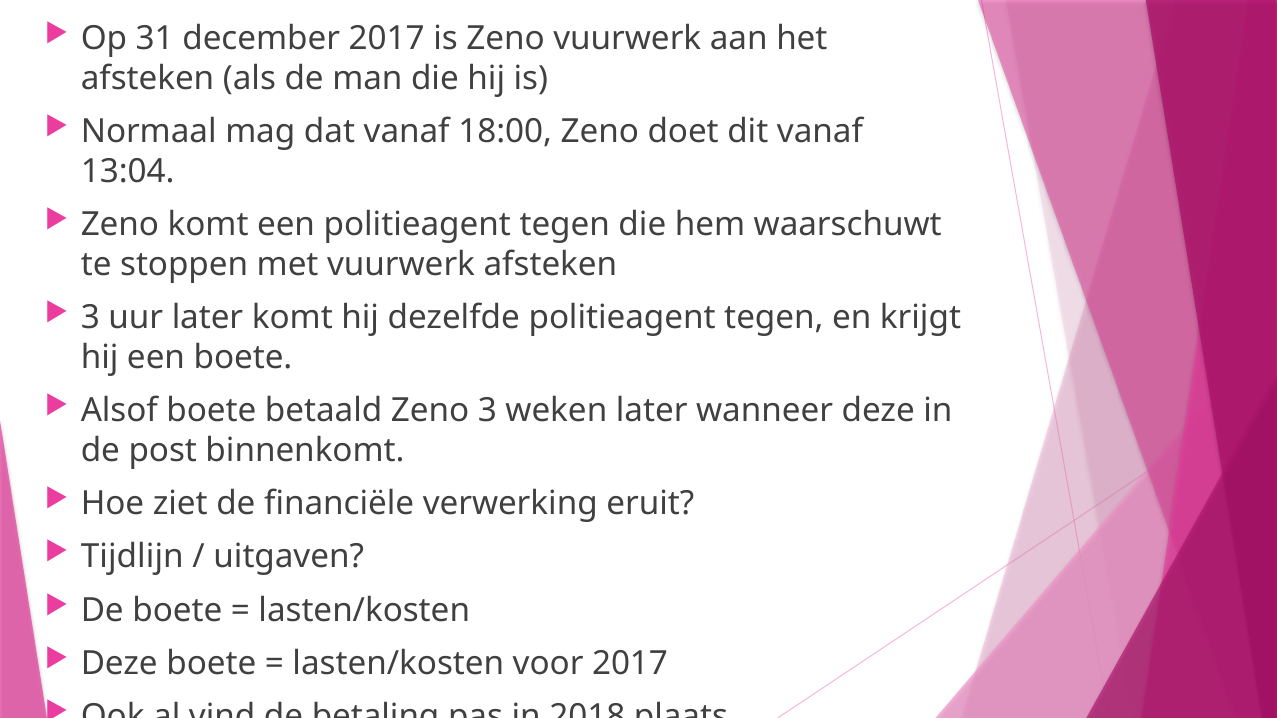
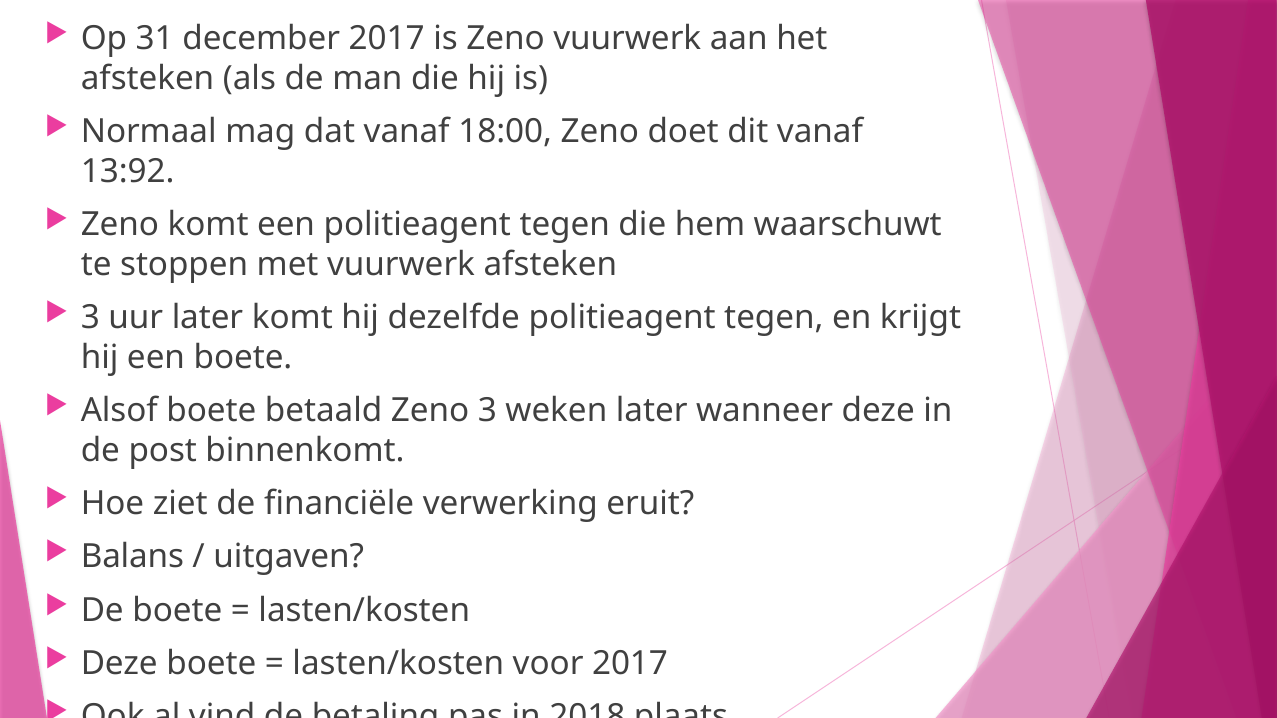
13:04: 13:04 -> 13:92 (128, 171)
Tijdlijn: Tijdlijn -> Balans (132, 557)
